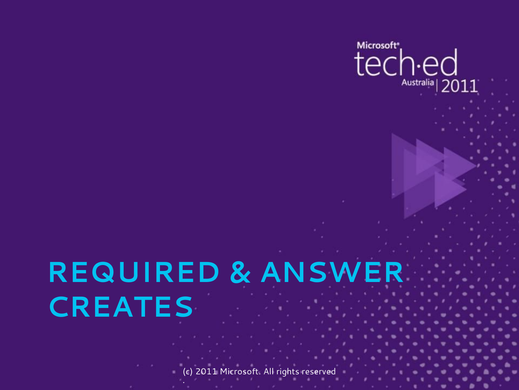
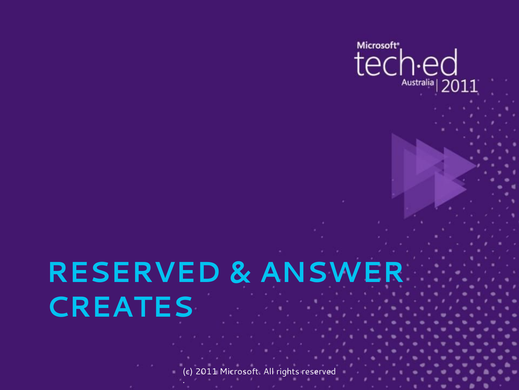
REQUIRED: REQUIRED -> RESERVED (134, 272)
